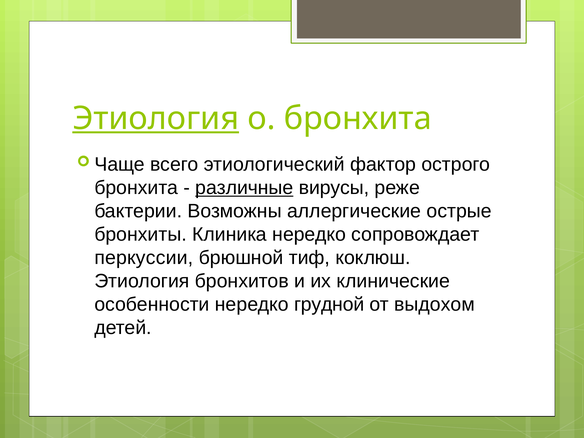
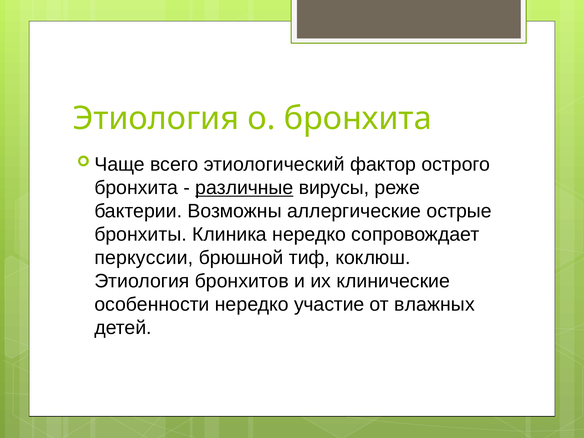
Этиология underline: present -> none (156, 119)
грудной: грудной -> участие (329, 305)
выдохом: выдохом -> влажных (435, 305)
